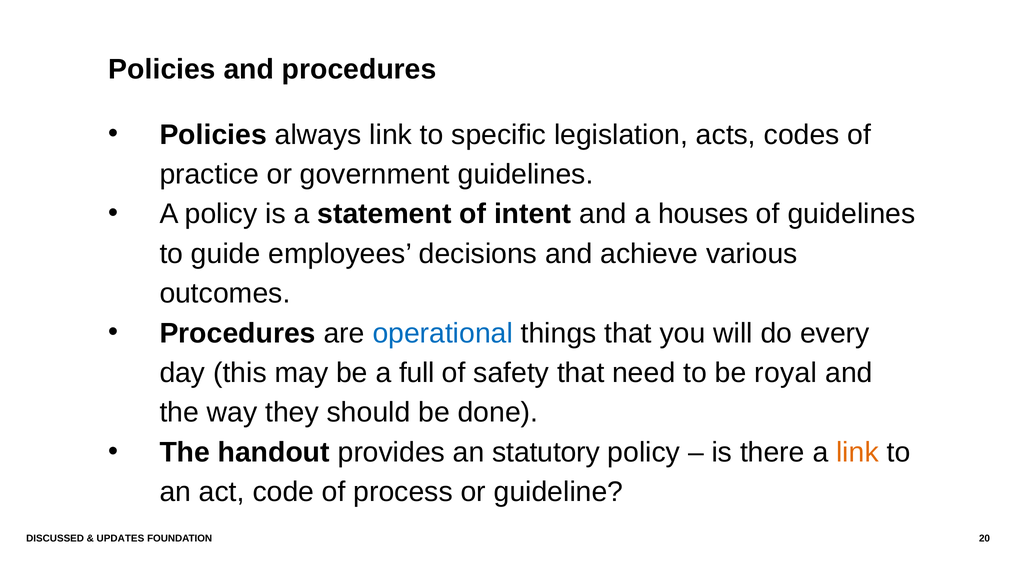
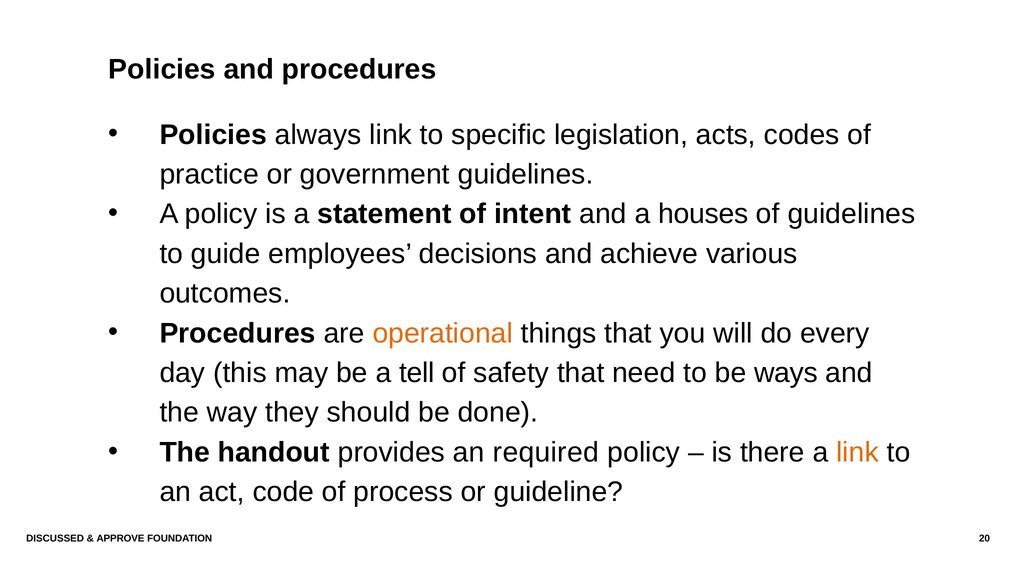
operational colour: blue -> orange (443, 333)
full: full -> tell (417, 373)
royal: royal -> ways (786, 373)
statutory: statutory -> required (546, 453)
UPDATES: UPDATES -> APPROVE (120, 539)
